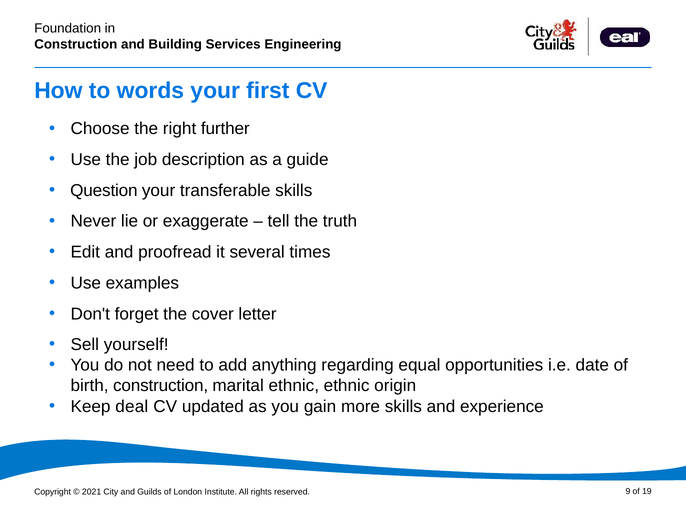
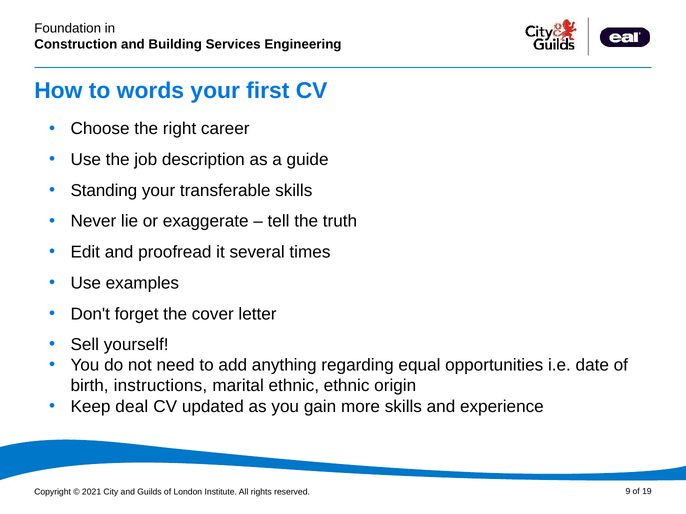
further: further -> career (225, 129)
Question: Question -> Standing (104, 191)
birth construction: construction -> instructions (160, 386)
